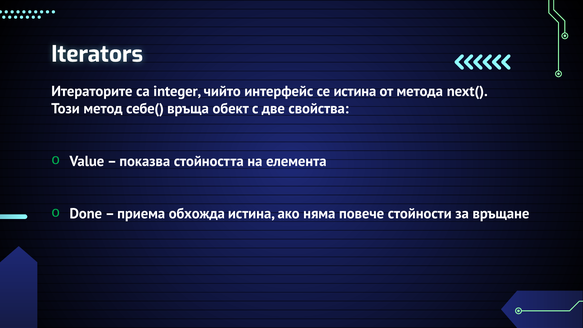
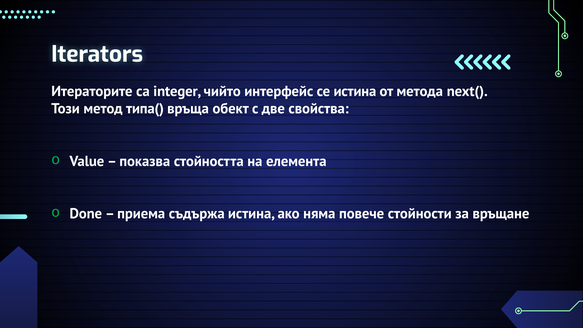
себе(: себе( -> типа( (145, 109)
обхожда: обхожда -> съдържа (197, 214)
